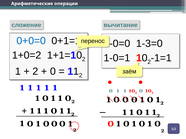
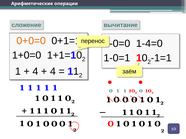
0+0=0 colour: blue -> orange (31, 41)
1-3=0: 1-3=0 -> 1-4=0 (149, 44)
1+0=2: 1+0=2 -> 1+0=0 (27, 55)
2: 2 -> 4 (35, 72)
0: 0 -> 4 (53, 72)
